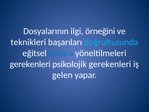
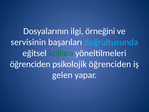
teknikleri: teknikleri -> servisinin (28, 42)
kollara colour: blue -> green (61, 53)
gerekenleri: gerekenleri -> öğrenciden (30, 64)
psikolojik gerekenleri: gerekenleri -> öğrenciden (110, 64)
